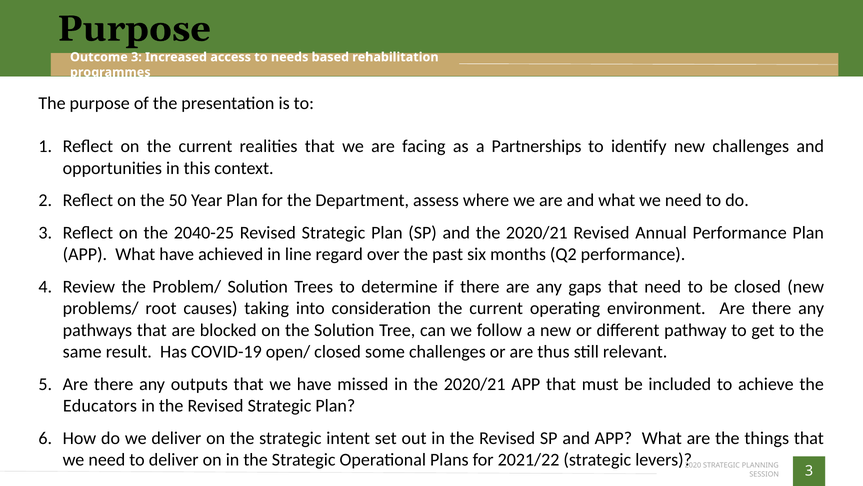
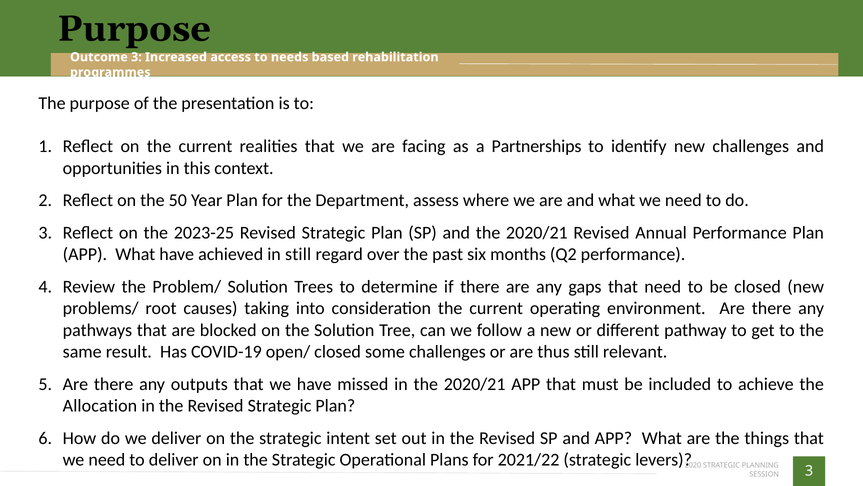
2040-25: 2040-25 -> 2023-25 (204, 233)
in line: line -> still (298, 254)
Educators: Educators -> Allocation (100, 405)
